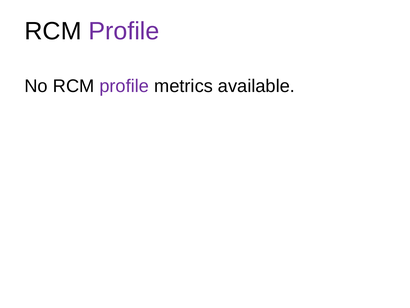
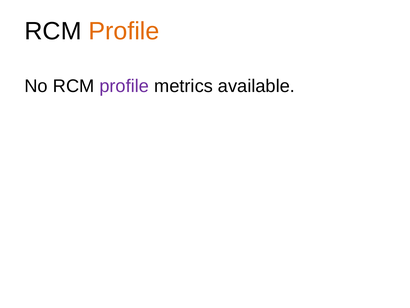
Profile colour: purple -> orange (124, 31)
